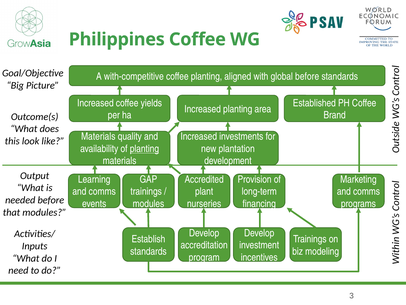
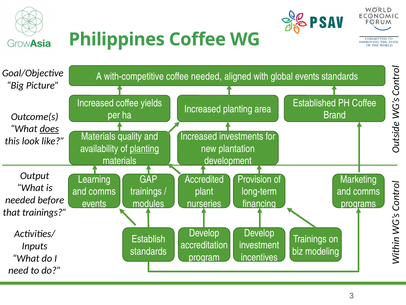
coffee planting: planting -> needed (206, 76)
global before: before -> events (307, 76)
does underline: none -> present (49, 129)
that modules: modules -> trainings (44, 212)
